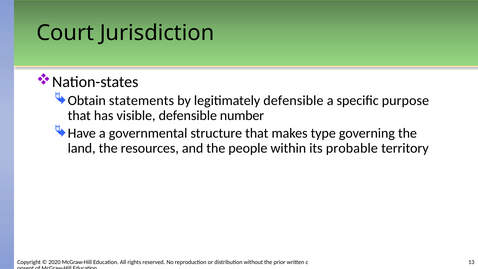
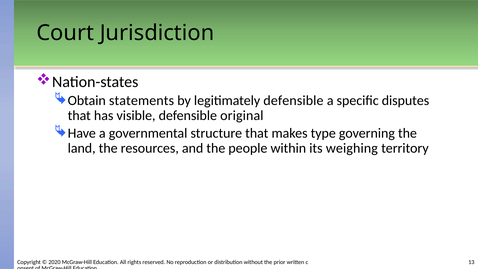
purpose: purpose -> disputes (406, 101)
number: number -> original (242, 116)
probable: probable -> weighing (352, 148)
